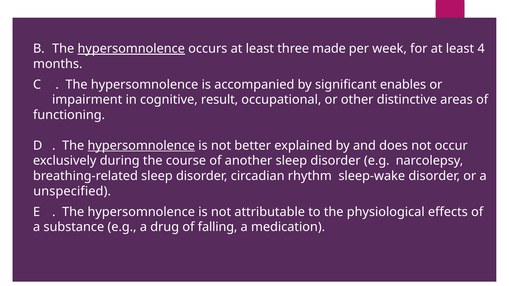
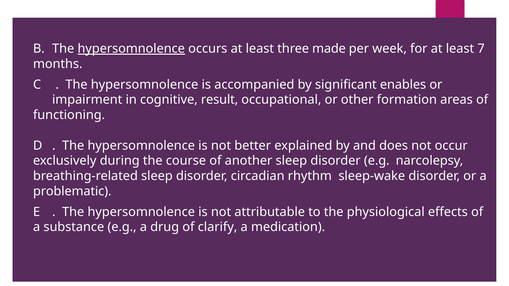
4: 4 -> 7 (481, 49)
distinctive: distinctive -> formation (407, 100)
hypersomnolence underline: present -> none (141, 146)
unspecified: unspecified -> problematic (72, 191)
falling: falling -> clarify (218, 227)
